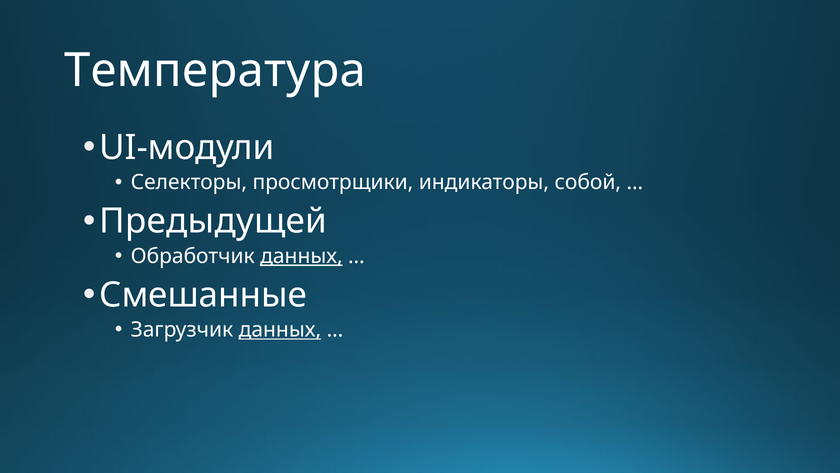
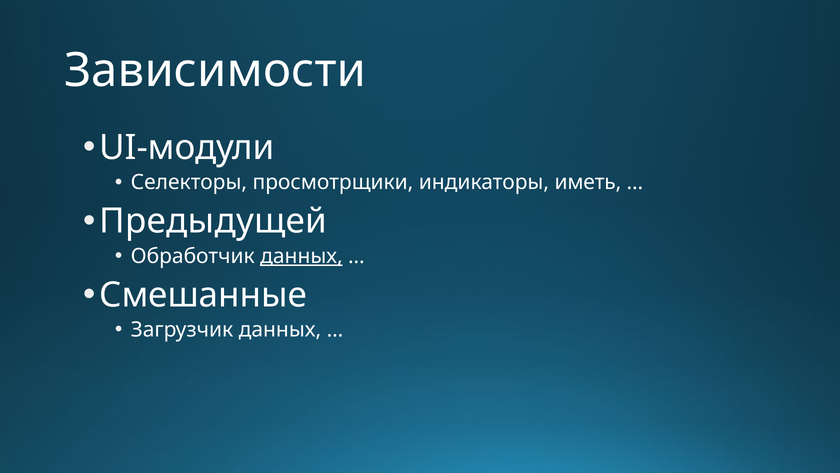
Температура: Температура -> Зависимости (215, 71)
собой: собой -> иметь (588, 182)
данных underline: present -> none (280, 329)
